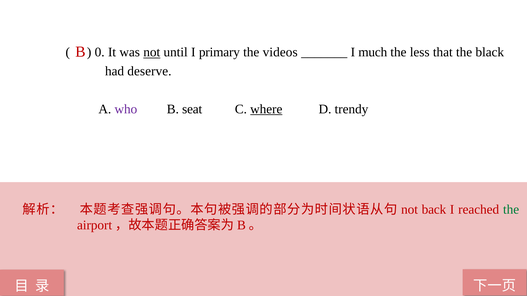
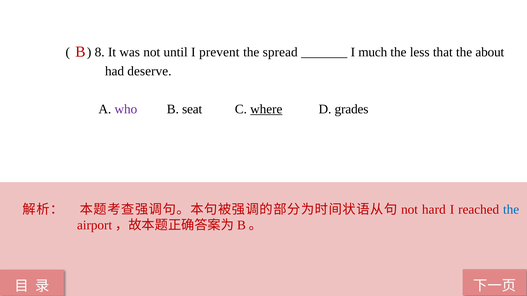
0: 0 -> 8 (100, 52)
not underline: present -> none (152, 52)
primary: primary -> prevent (219, 52)
videos: videos -> spread (280, 52)
black: black -> about (490, 52)
trendy: trendy -> grades (352, 109)
back: back -> hard (434, 210)
the colour: green -> blue (511, 210)
